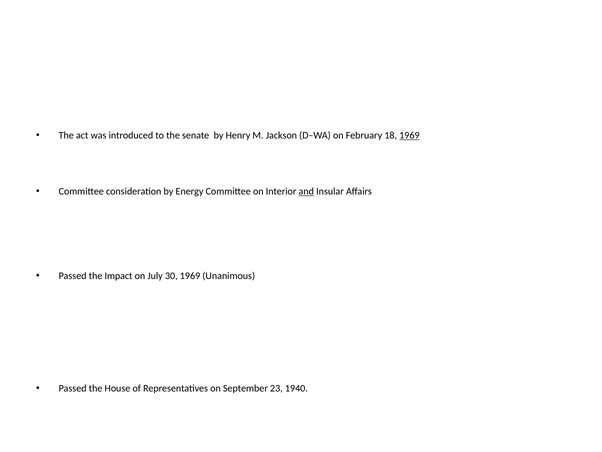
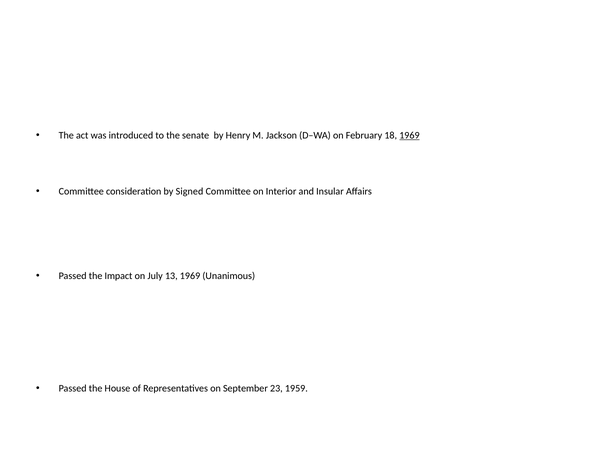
Energy: Energy -> Signed (189, 191)
and underline: present -> none (306, 191)
30: 30 -> 13 (171, 276)
1940: 1940 -> 1959 (296, 388)
